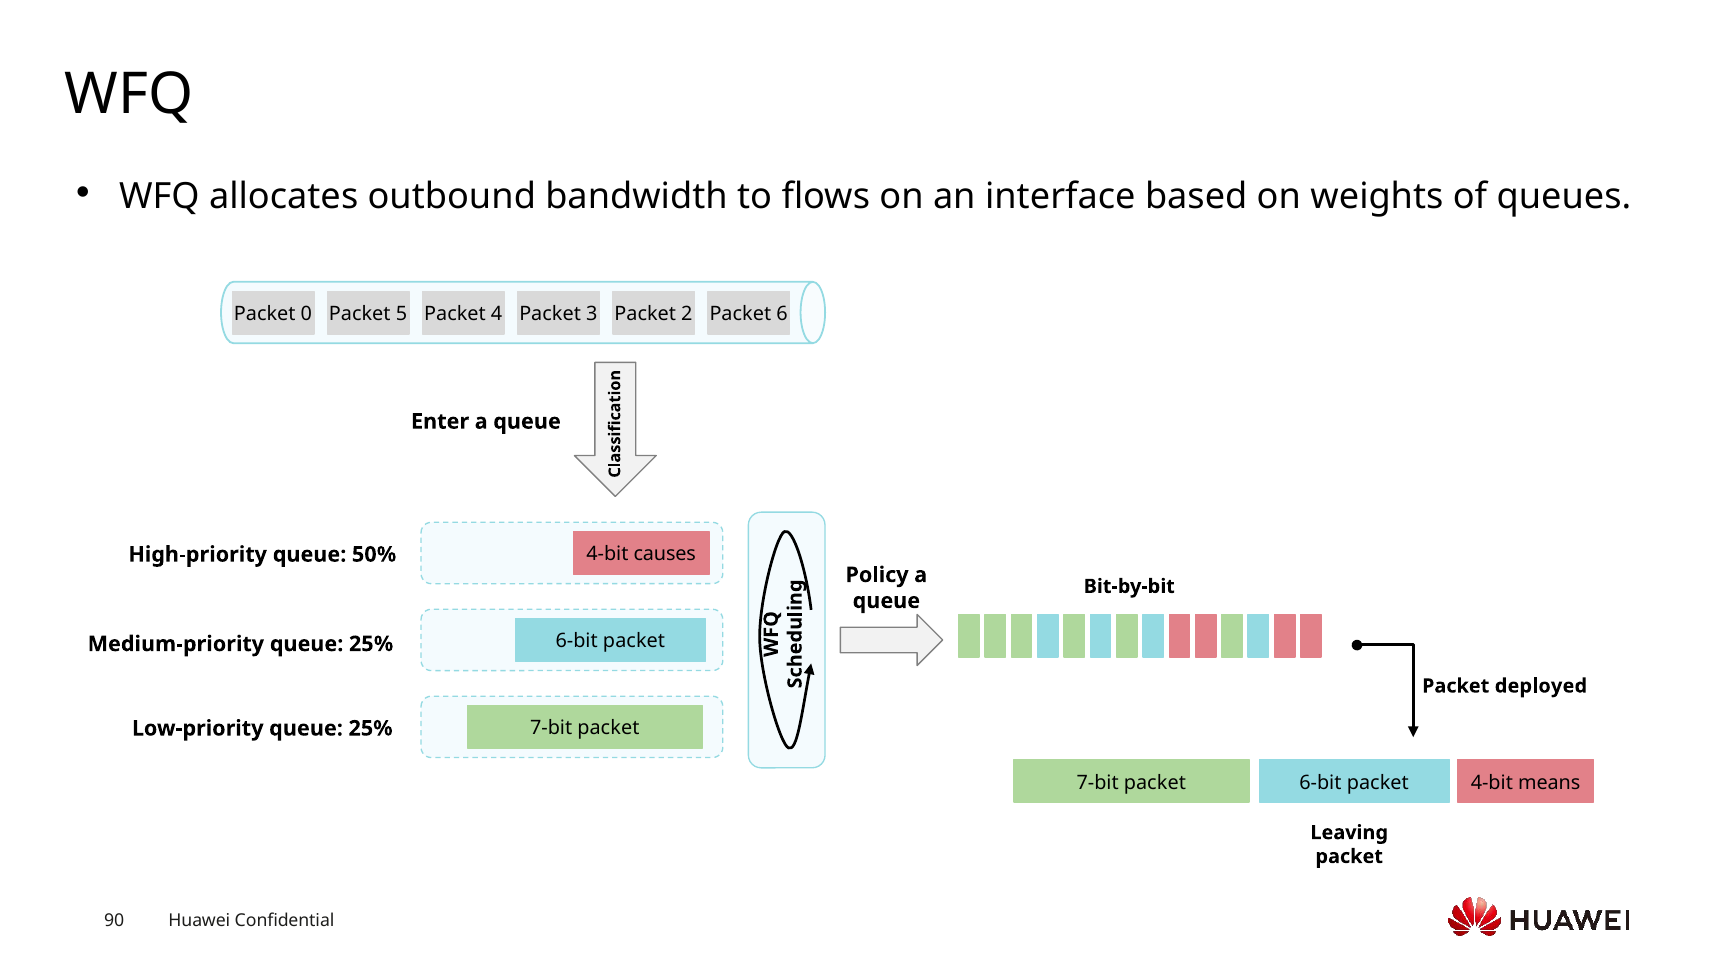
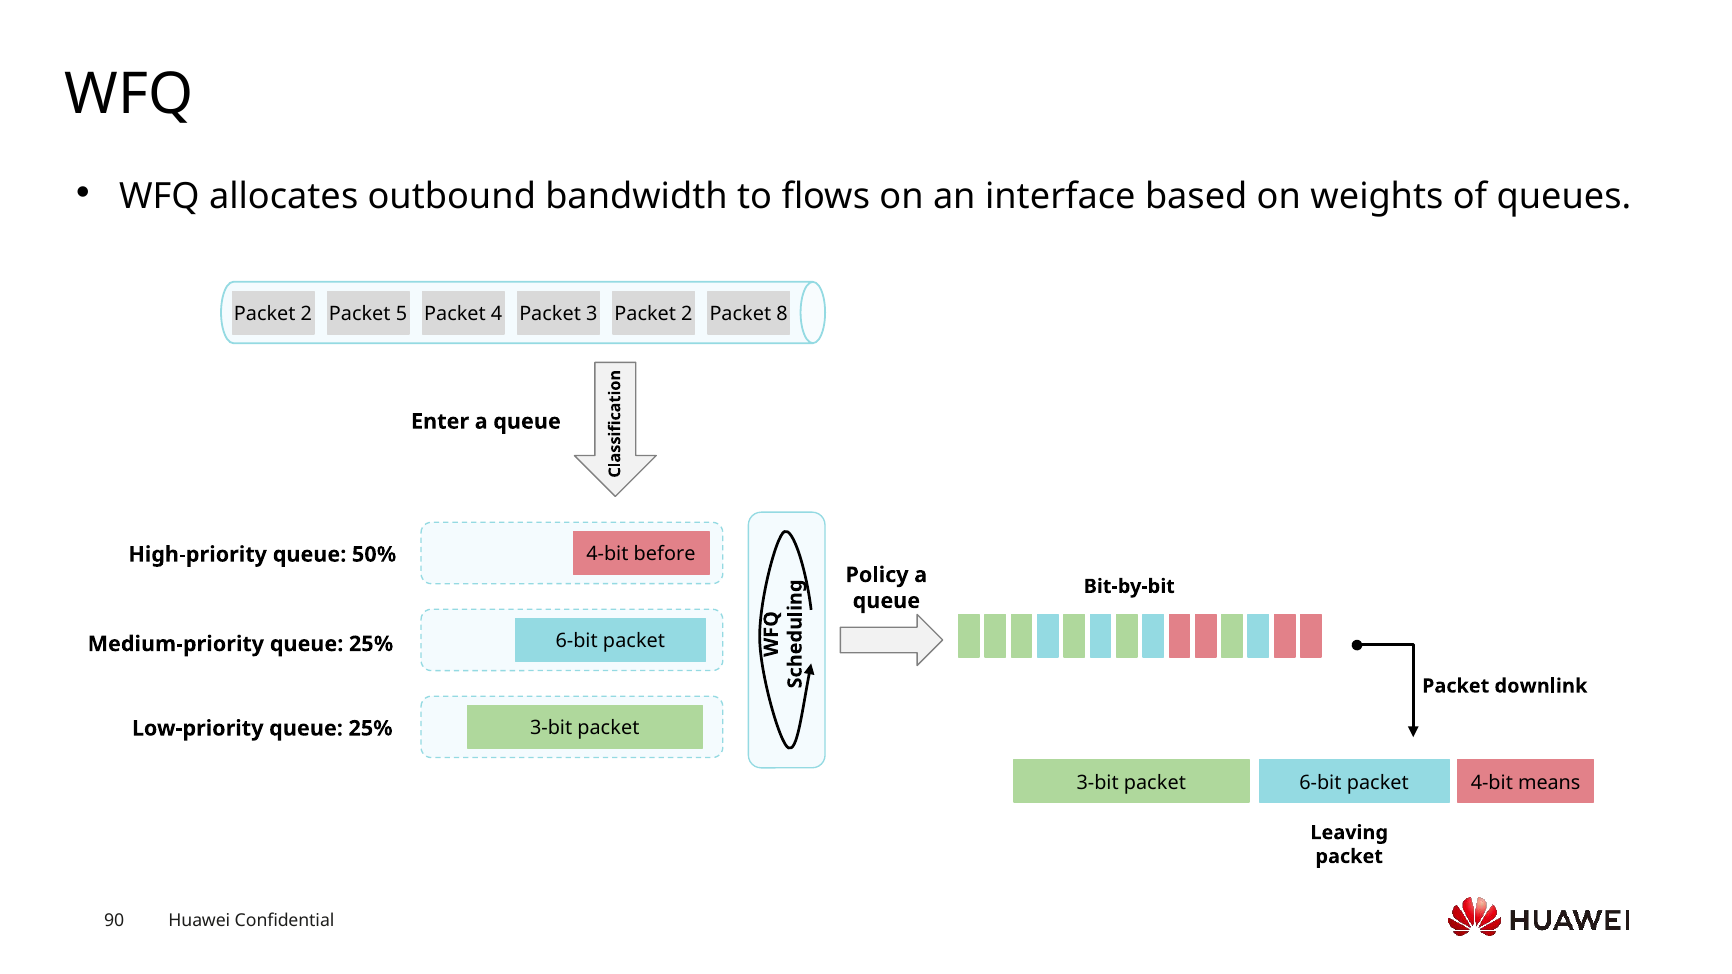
0: 0 -> 2 (306, 314)
6: 6 -> 8 (782, 314)
causes: causes -> before (665, 555)
deployed: deployed -> downlink (1541, 686)
7-bit: 7-bit -> 3-bit (551, 728)
7-bit: 7-bit -> 3-bit (1098, 784)
